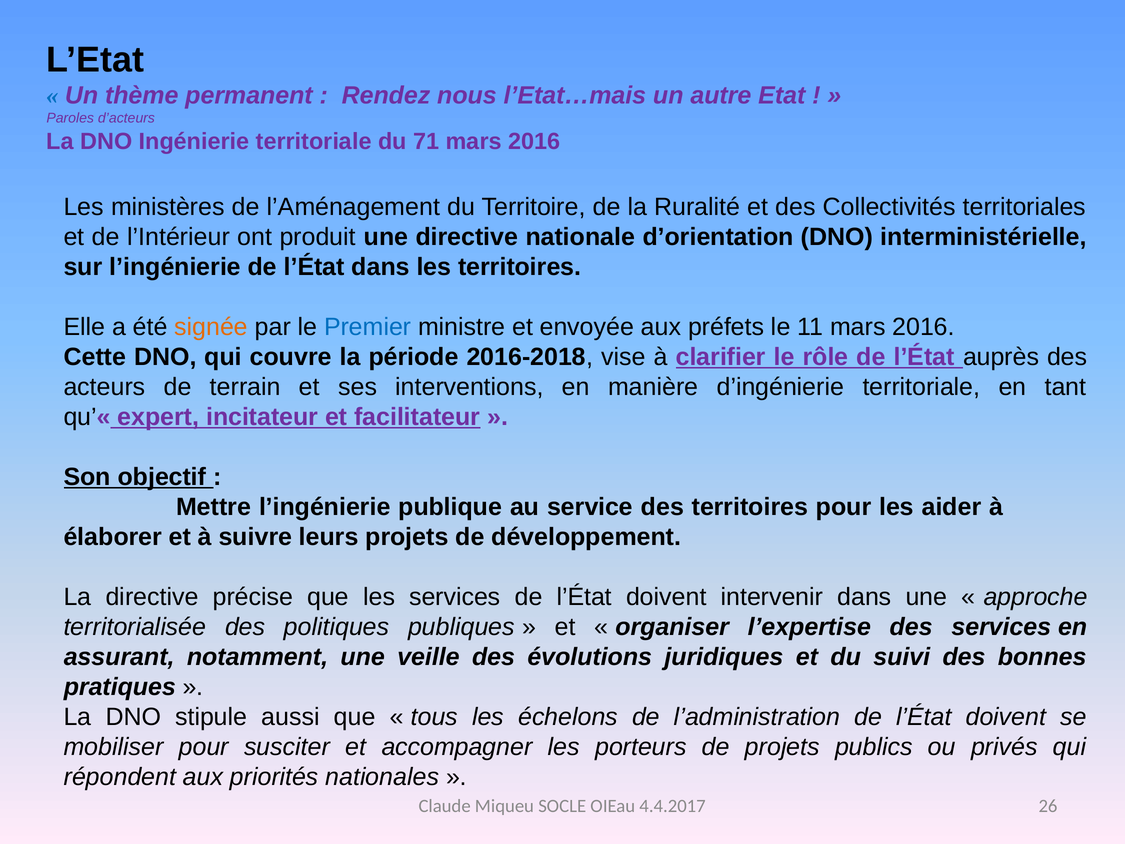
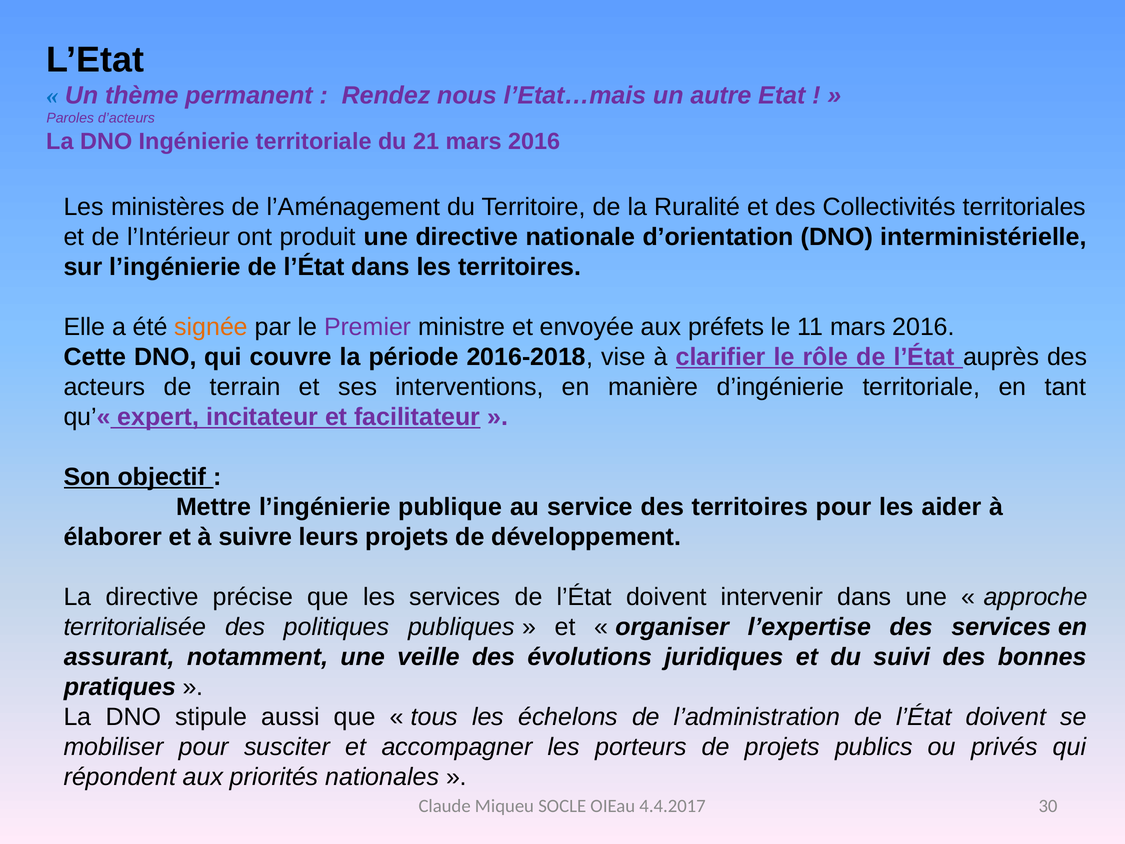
71: 71 -> 21 (426, 141)
Premier colour: blue -> purple (368, 327)
26: 26 -> 30 (1048, 806)
